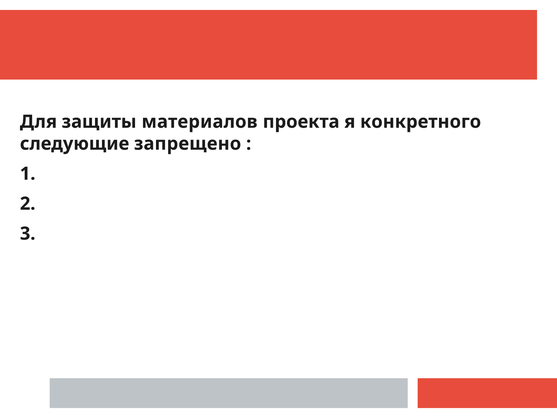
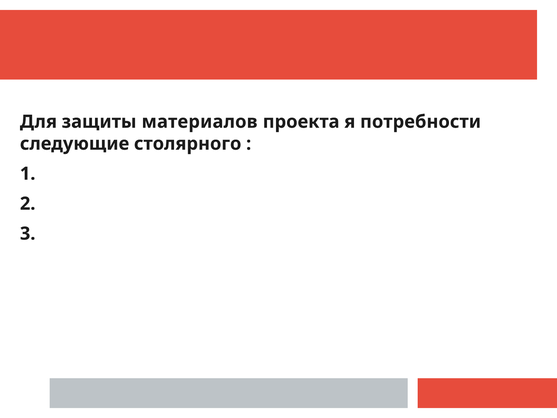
конкретного: конкретного -> потребности (421, 122)
запрещено: запрещено -> столярного (188, 144)
